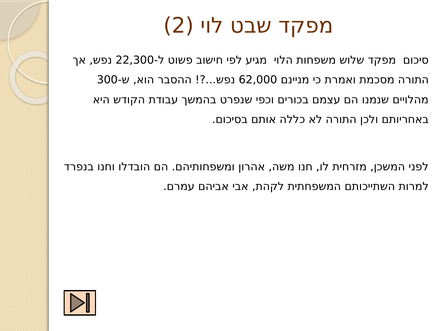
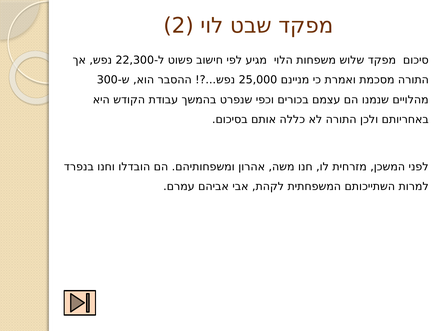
62,000: 62,000 -> 25,000 (258, 80)
